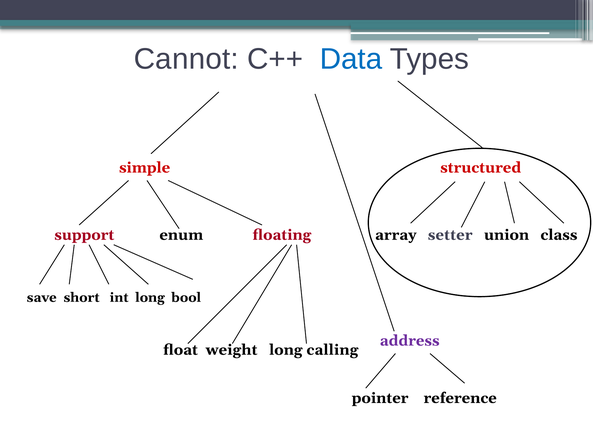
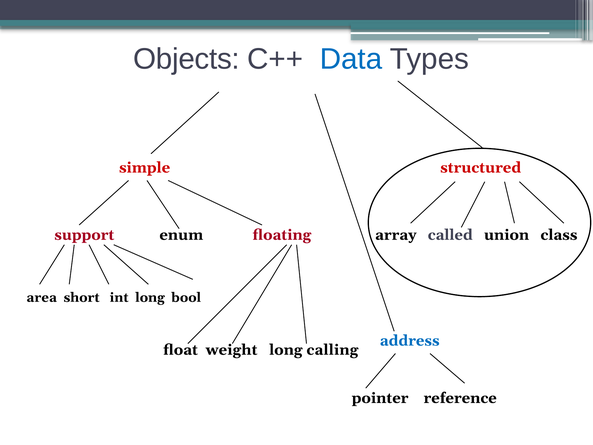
Cannot: Cannot -> Objects (186, 59)
setter: setter -> called (450, 235)
save: save -> area (42, 297)
address colour: purple -> blue (410, 340)
